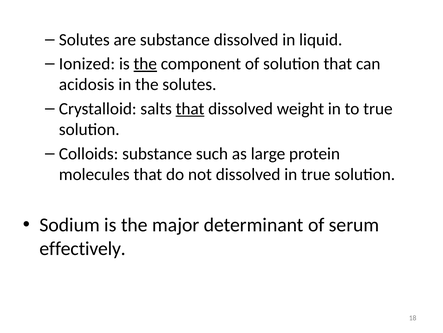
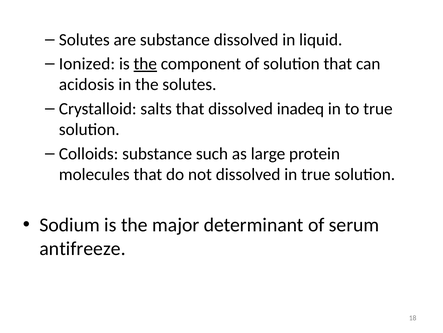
that underline: present -> none (190, 109)
weight: weight -> inadeq (300, 109)
effectively: effectively -> antifreeze (83, 248)
